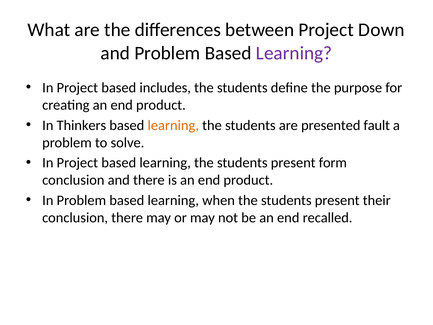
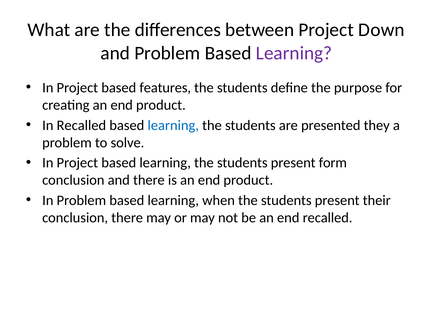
includes: includes -> features (165, 88)
In Thinkers: Thinkers -> Recalled (81, 125)
learning colour: orange -> blue (173, 125)
fault: fault -> they (377, 125)
